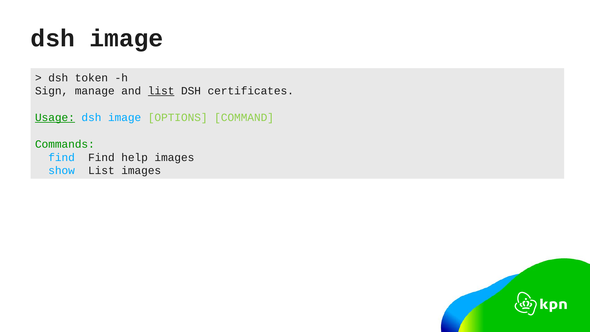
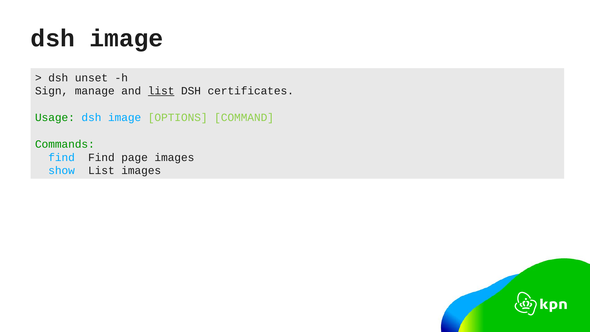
token: token -> unset (91, 78)
Usage underline: present -> none (55, 117)
help: help -> page (135, 157)
